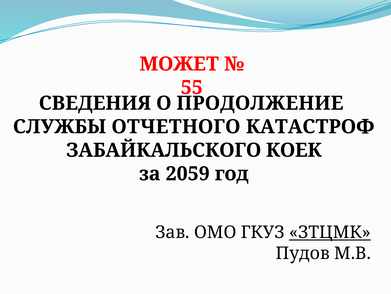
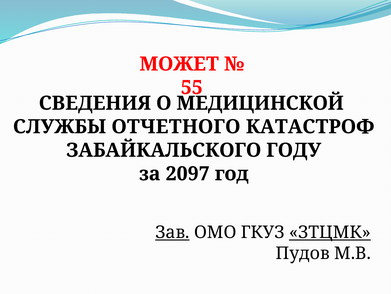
ПРОДОЛЖЕНИЕ: ПРОДОЛЖЕНИЕ -> МЕДИЦИНСКОЙ (260, 103)
КОЕК: КОЕК -> ГОДУ (294, 150)
2059: 2059 -> 2097 (188, 173)
Зав underline: none -> present (172, 232)
